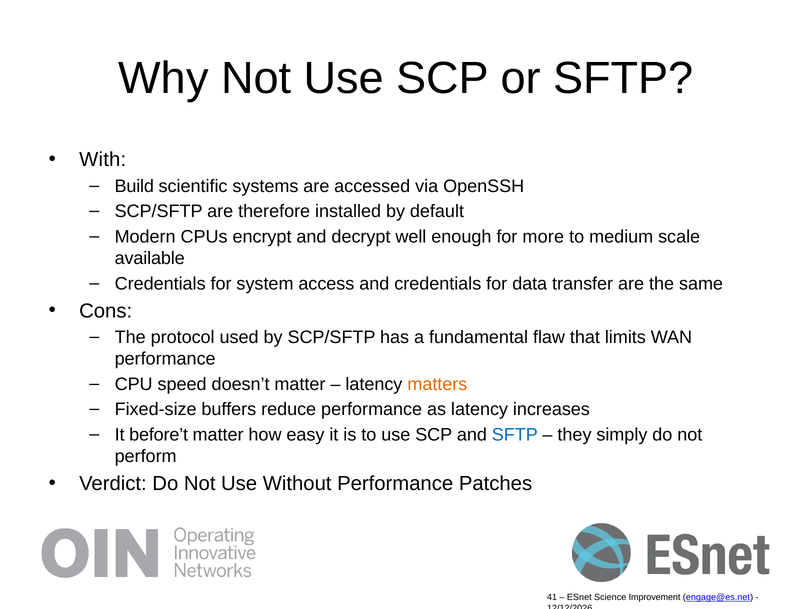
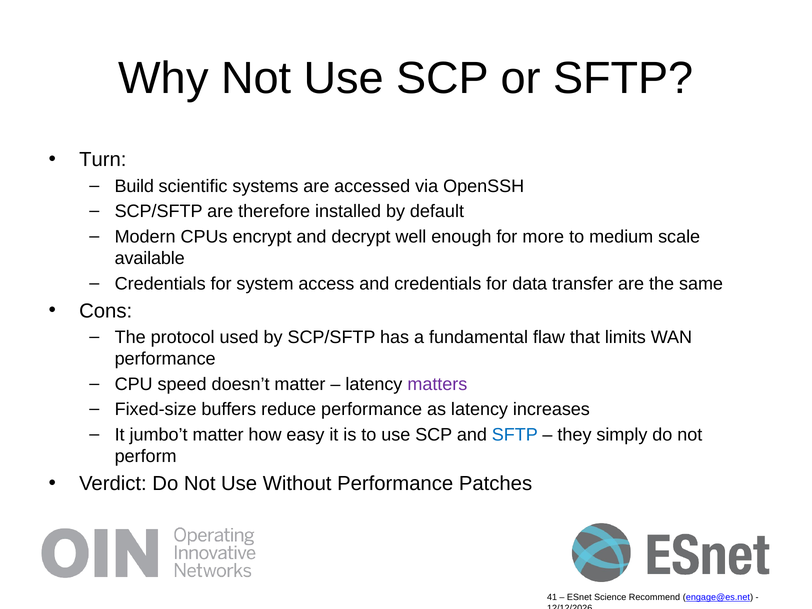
With: With -> Turn (103, 160)
matters colour: orange -> purple (437, 384)
before’t: before’t -> jumbo’t (159, 435)
Improvement: Improvement -> Recommend (654, 597)
